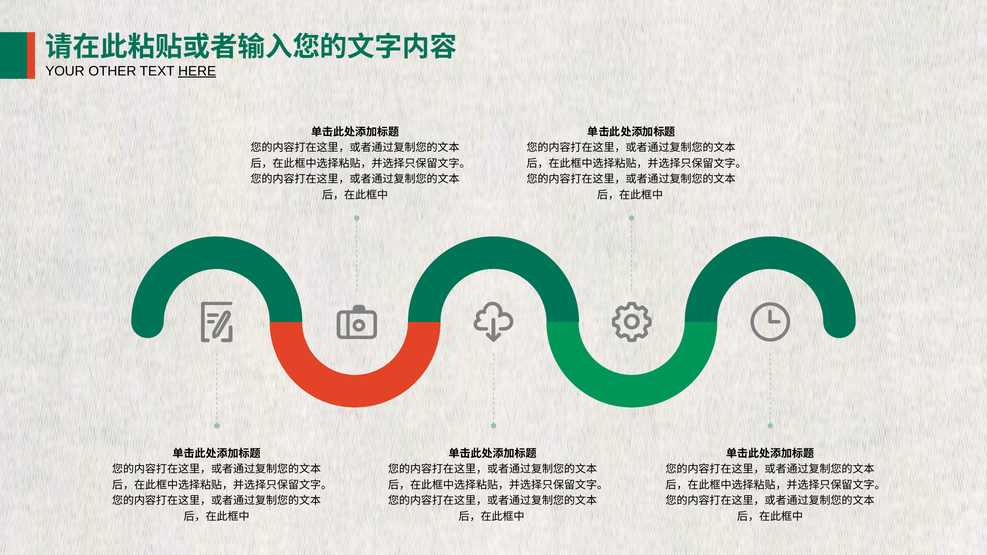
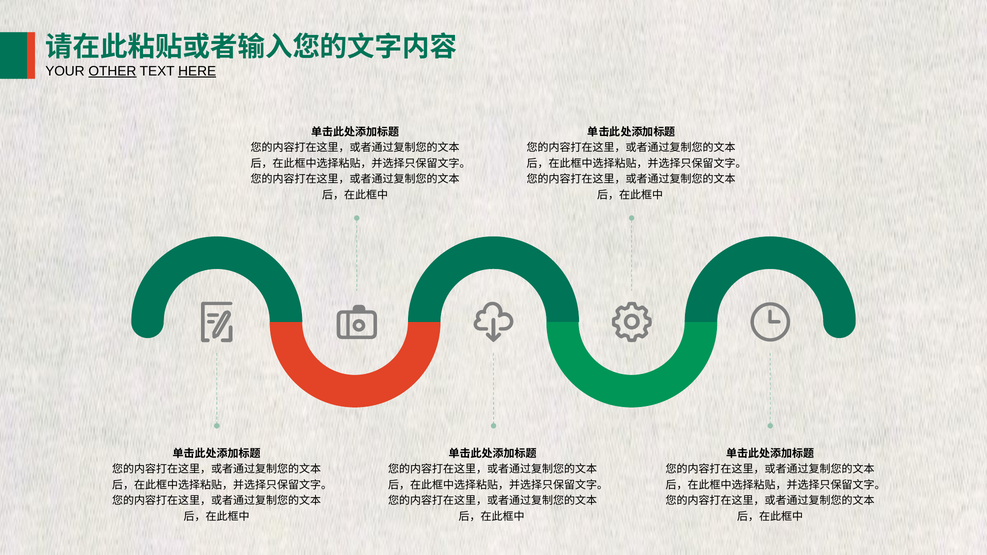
OTHER underline: none -> present (112, 71)
